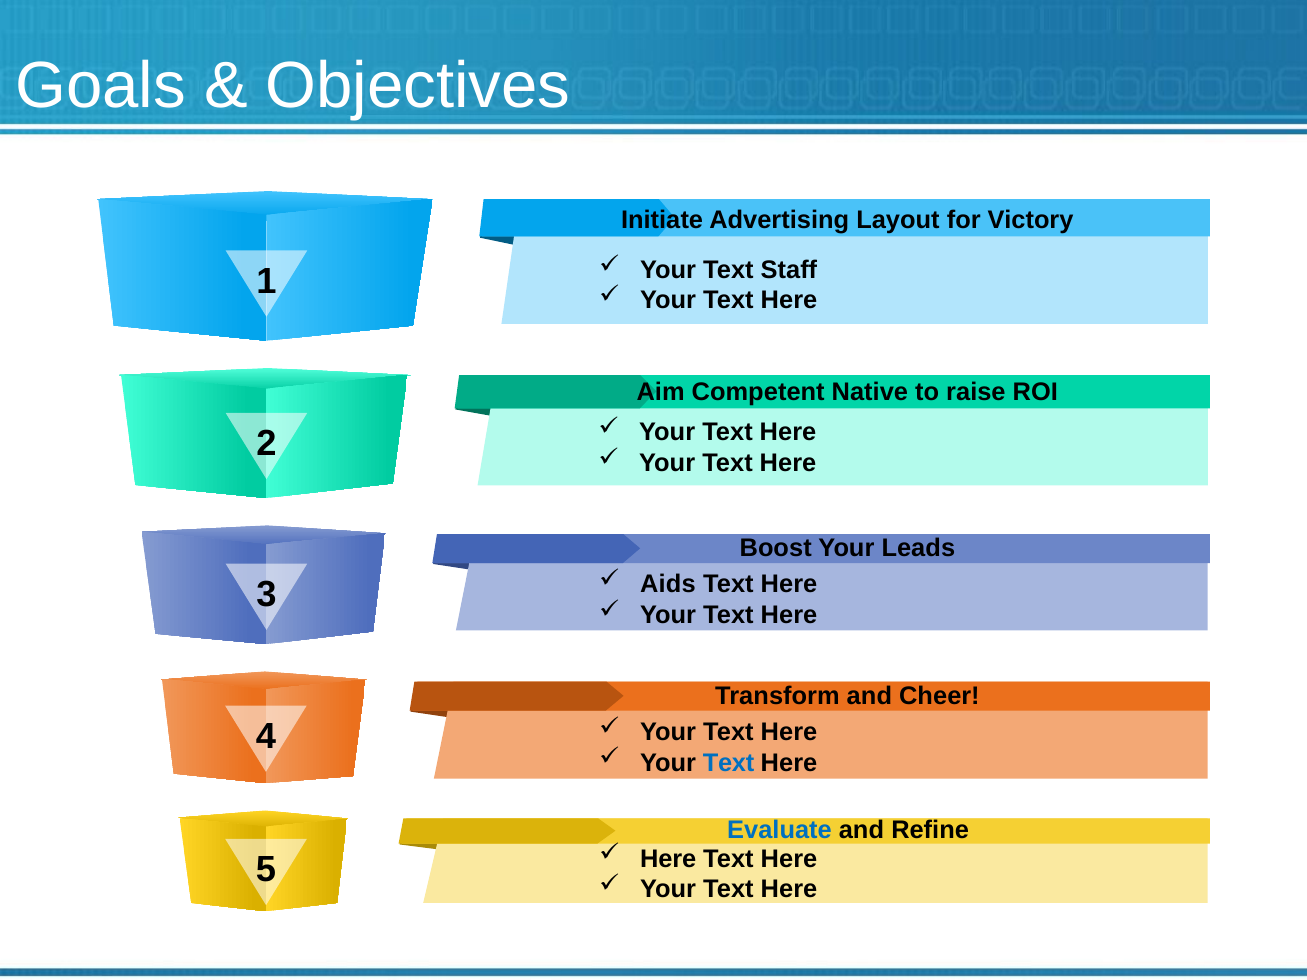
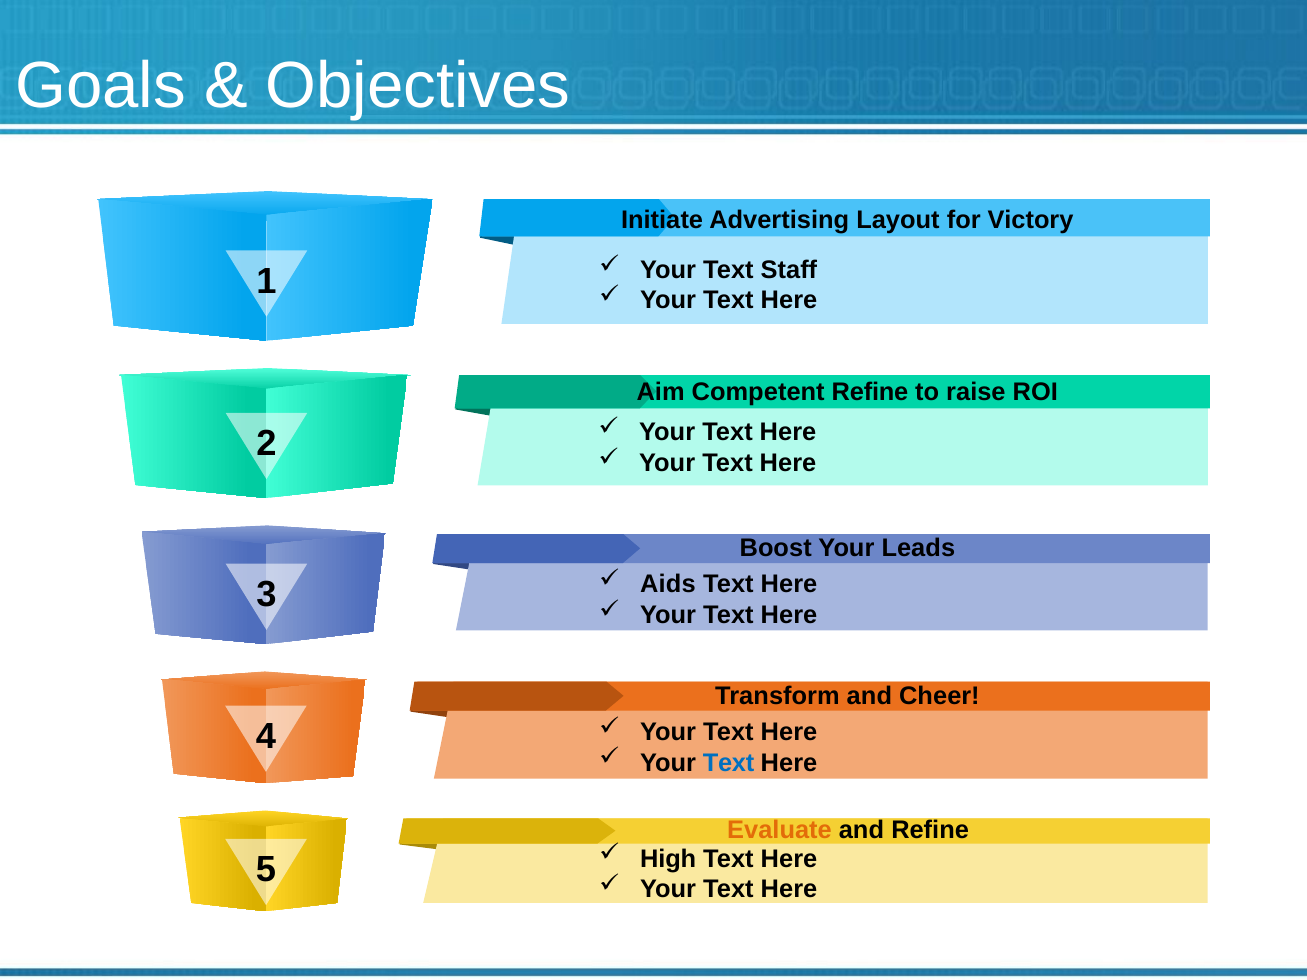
Competent Native: Native -> Refine (870, 392)
Evaluate colour: blue -> orange (780, 831)
Here: Here -> High (668, 859)
